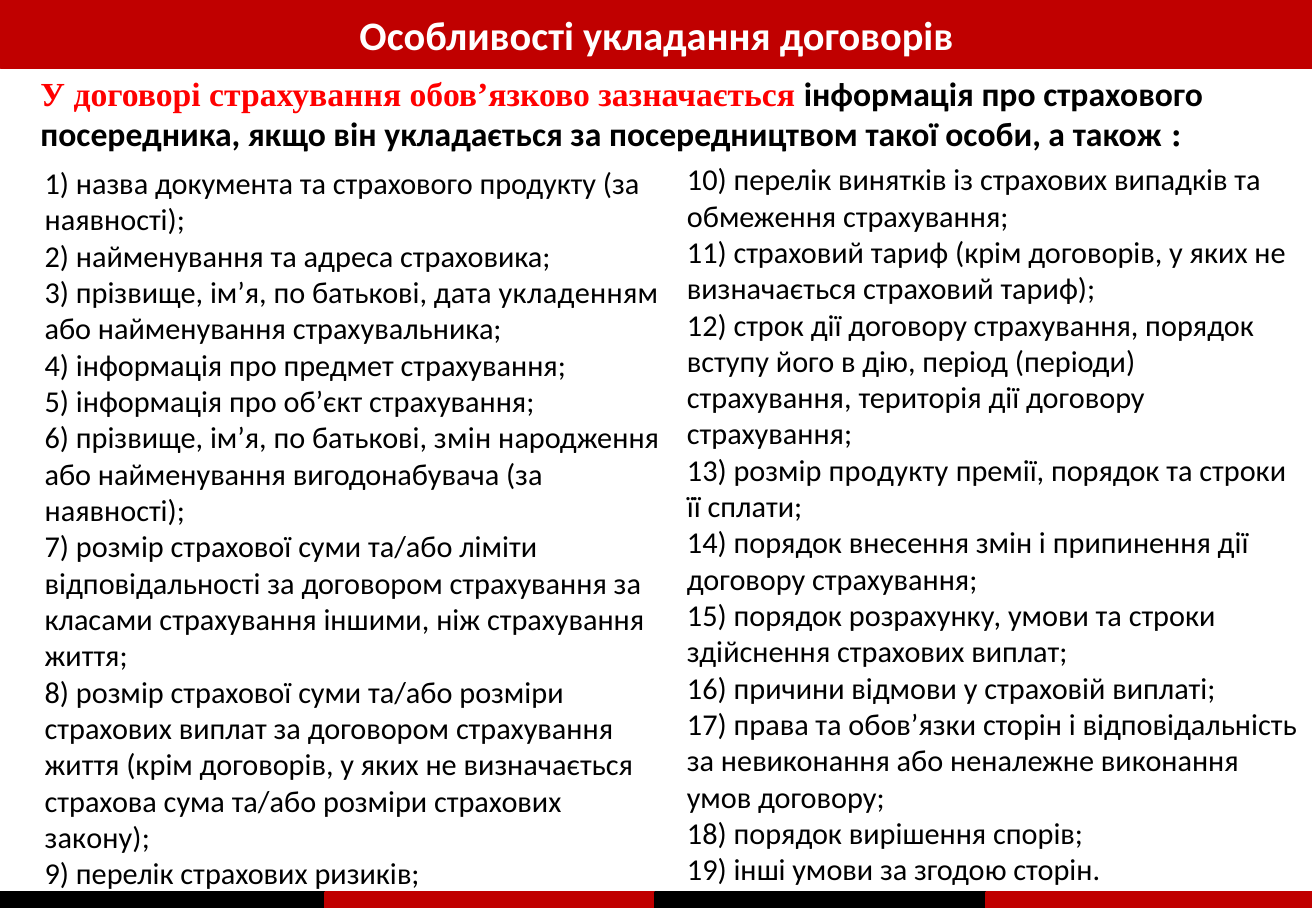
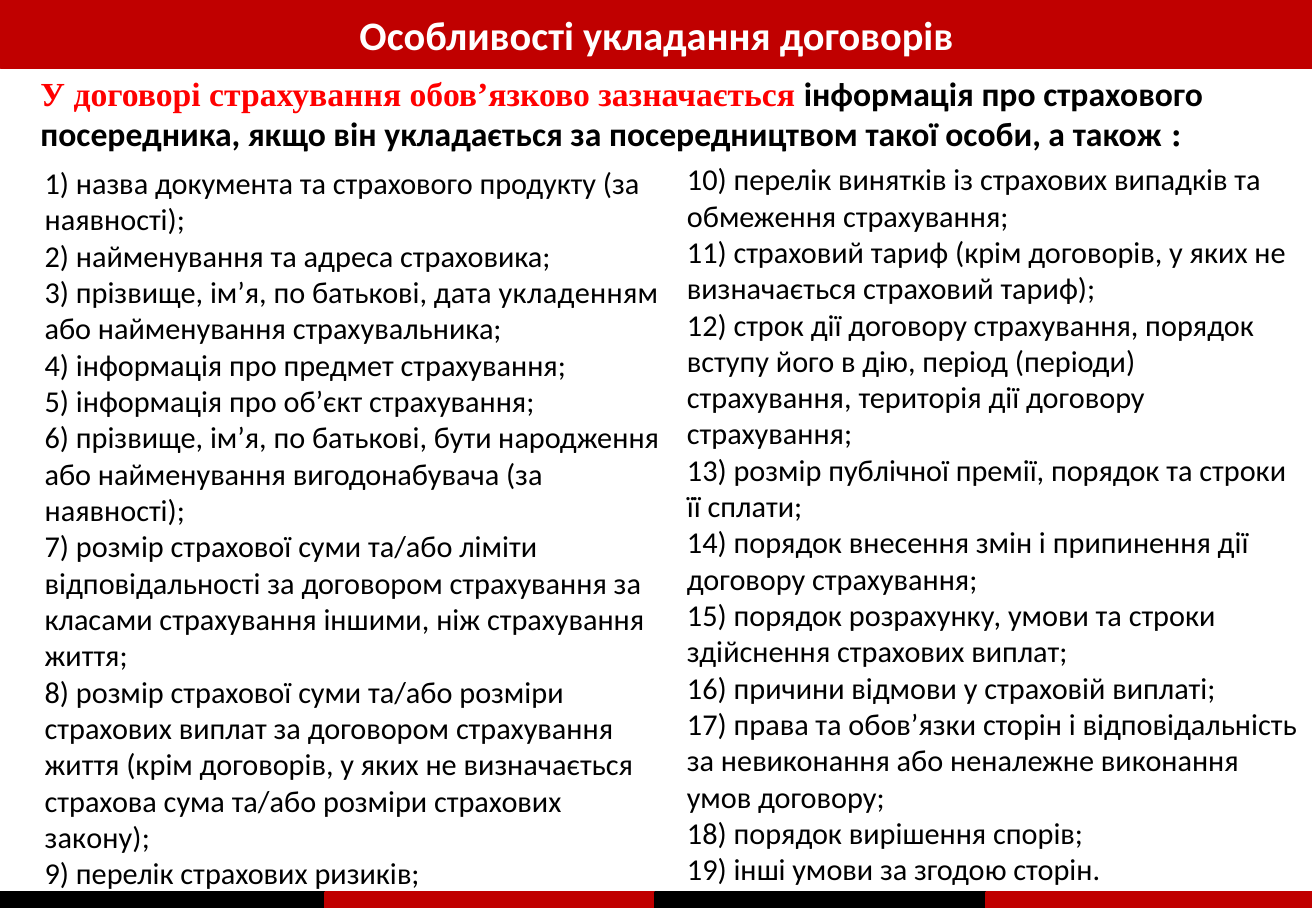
батькові змін: змін -> бути (463, 439)
розмір продукту: продукту -> публічної (889, 471)
